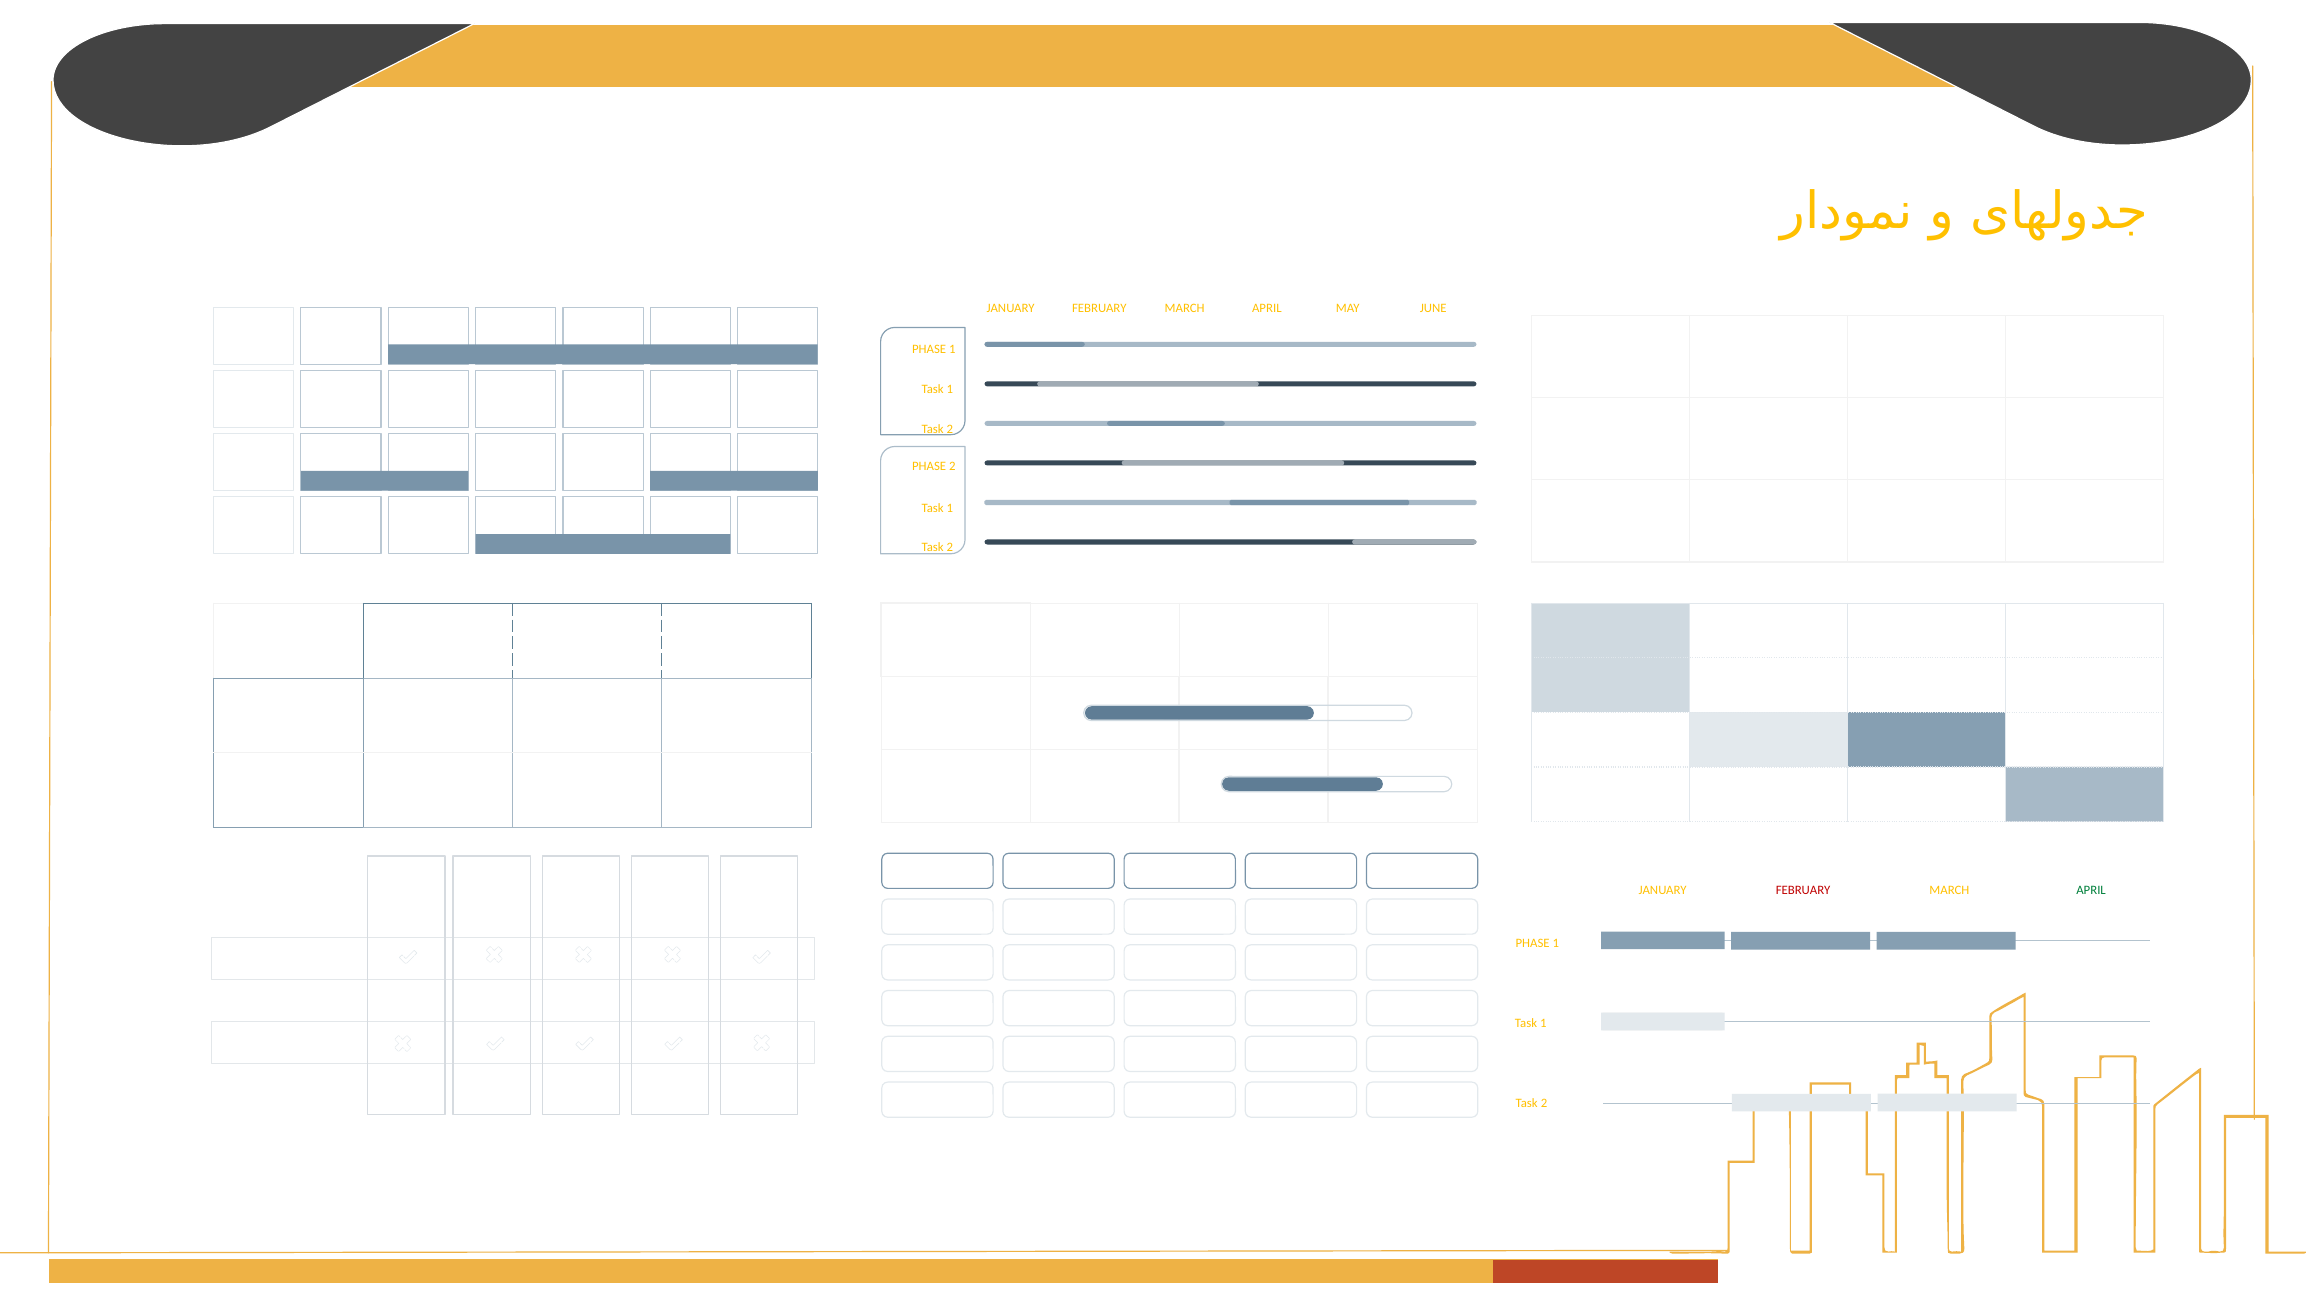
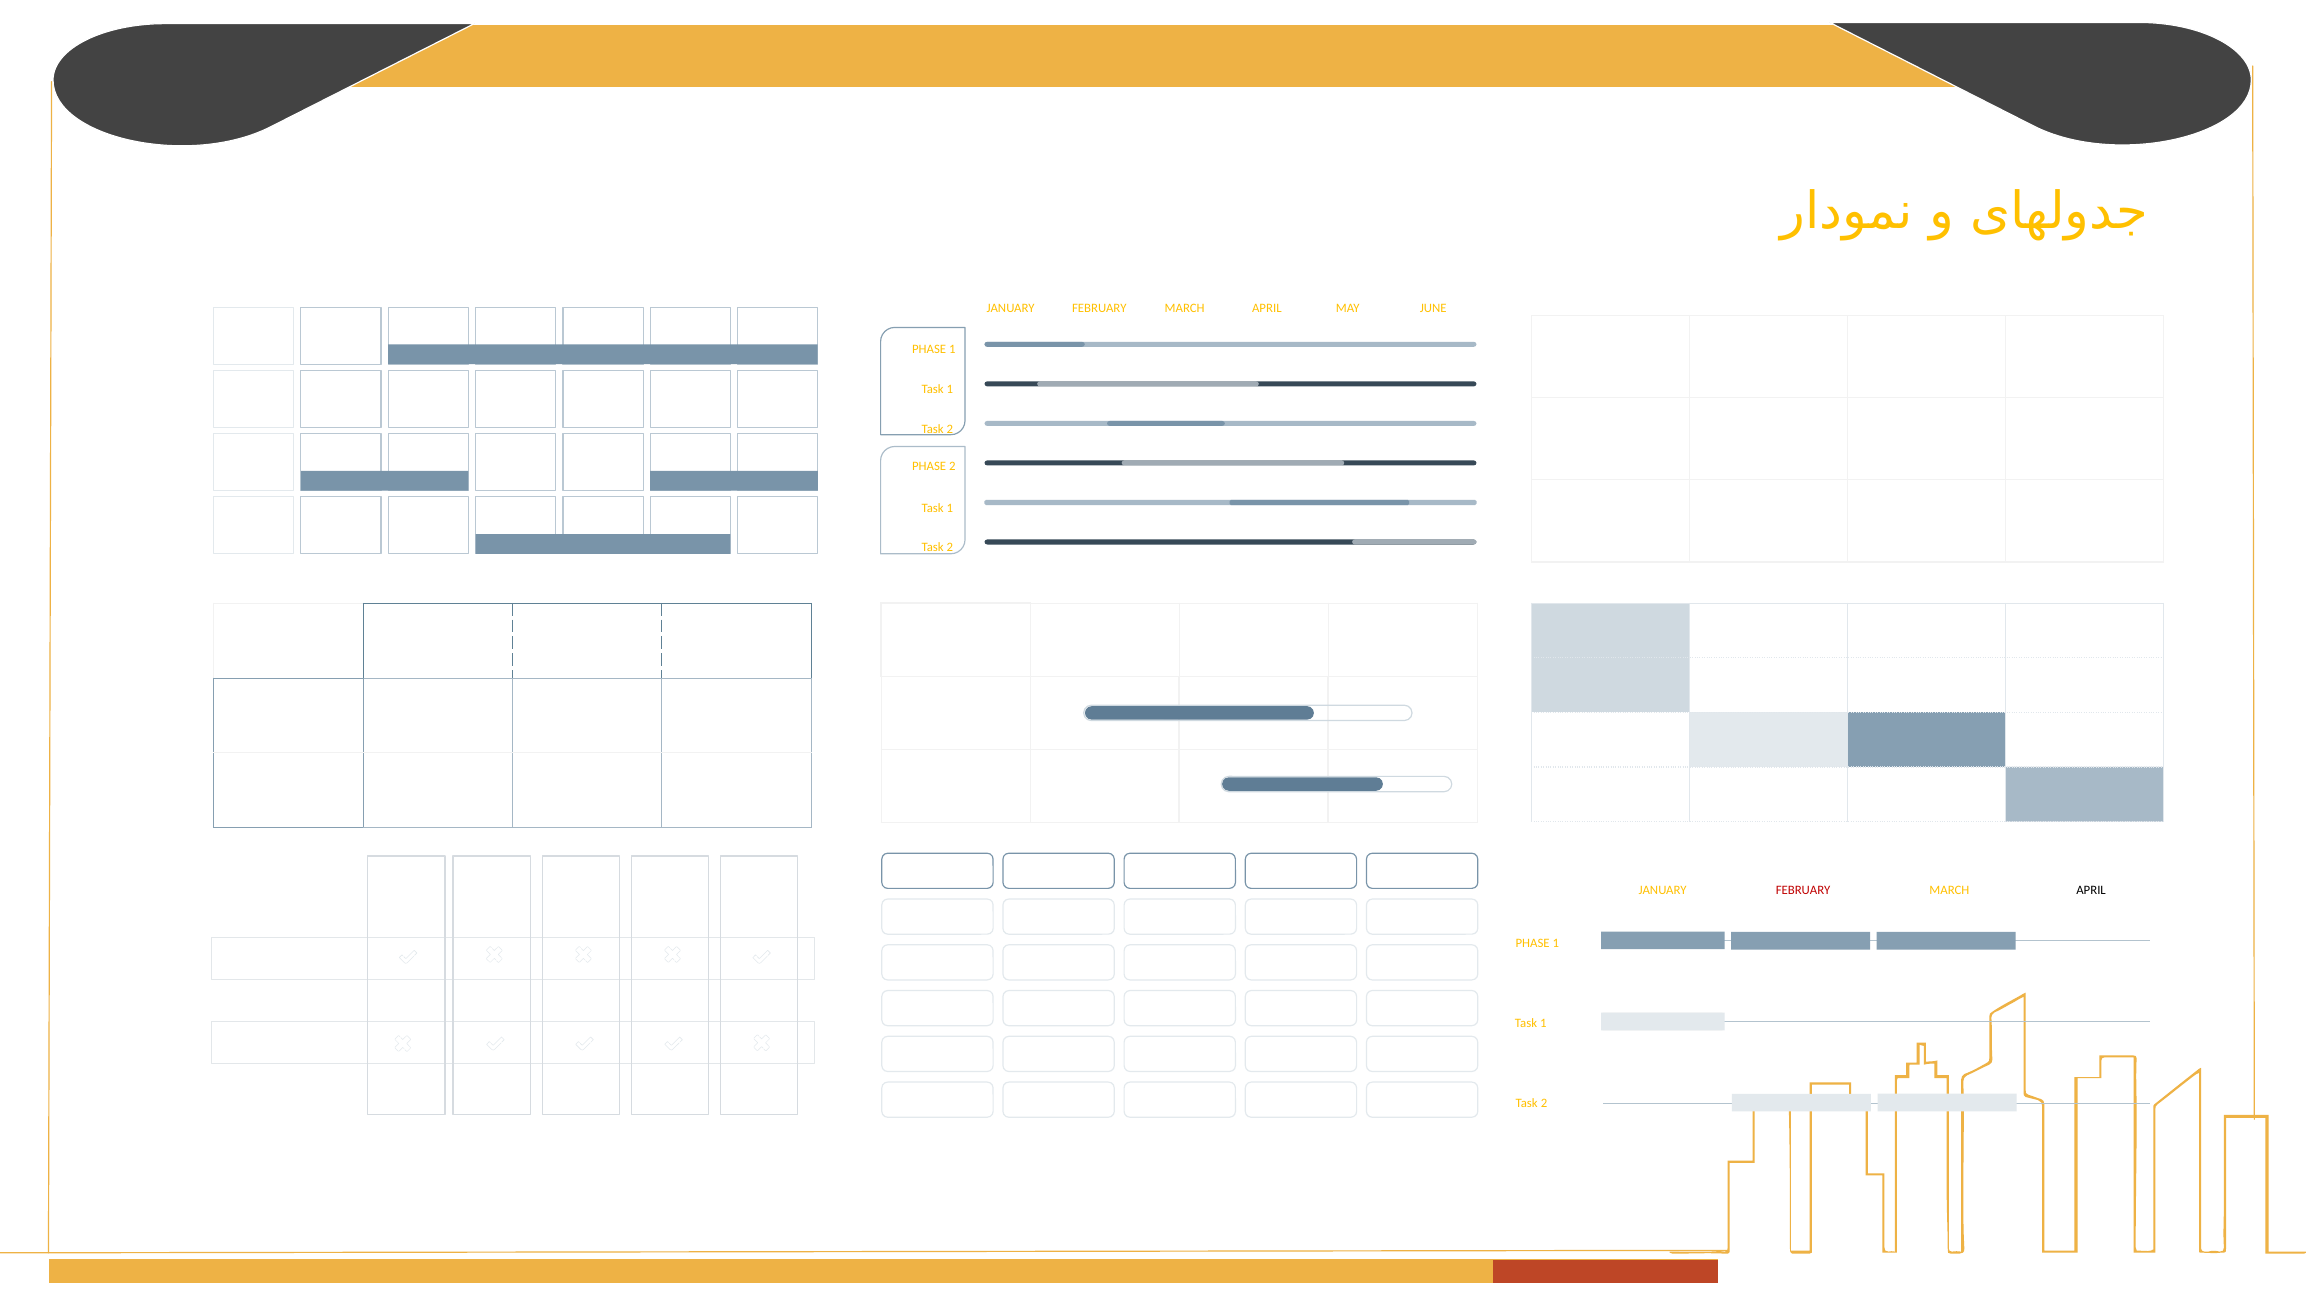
APRIL colour: green -> black (2091, 890)
